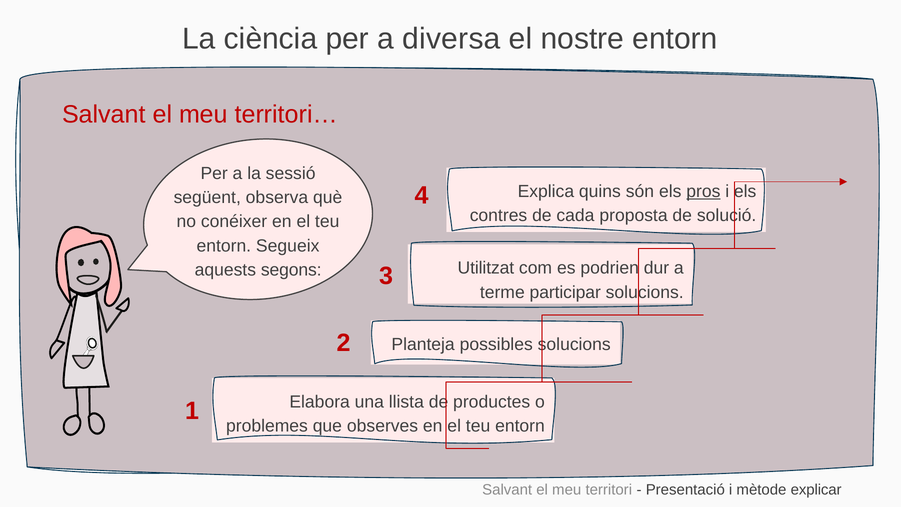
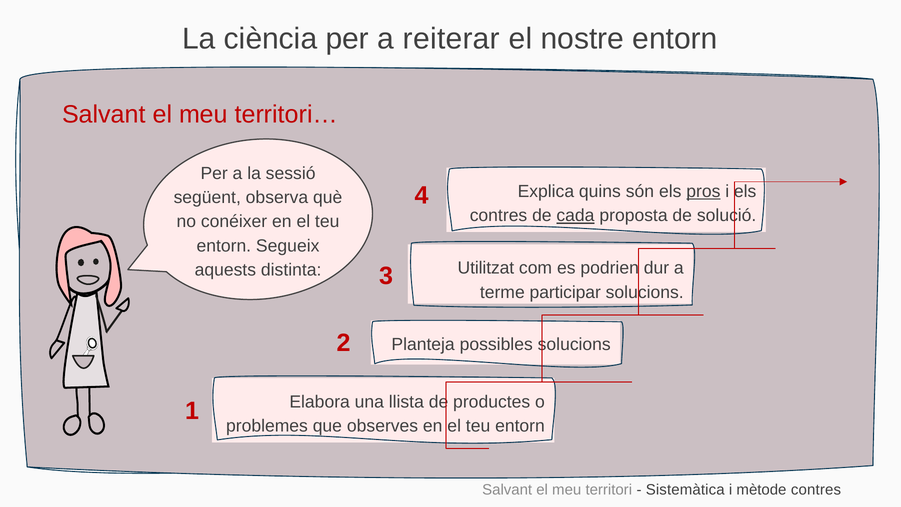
diversa: diversa -> reiterar (451, 39)
cada underline: none -> present (575, 216)
segons: segons -> distinta (291, 270)
Presentació: Presentació -> Sistemàtica (685, 490)
mètode explicar: explicar -> contres (816, 490)
